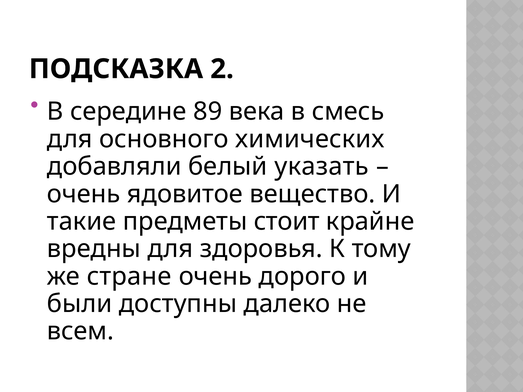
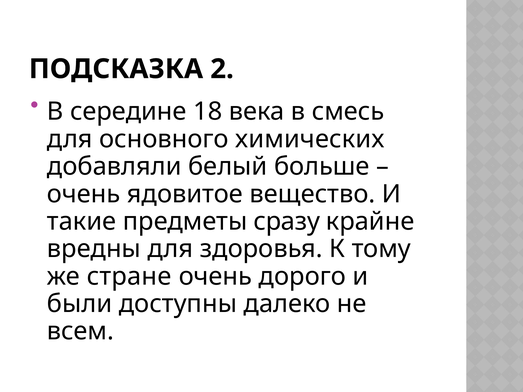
89: 89 -> 18 (208, 112)
указать: указать -> больше (322, 167)
стоит: стоит -> сразу (287, 222)
